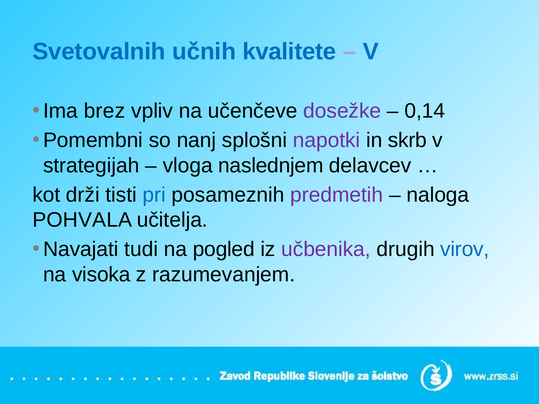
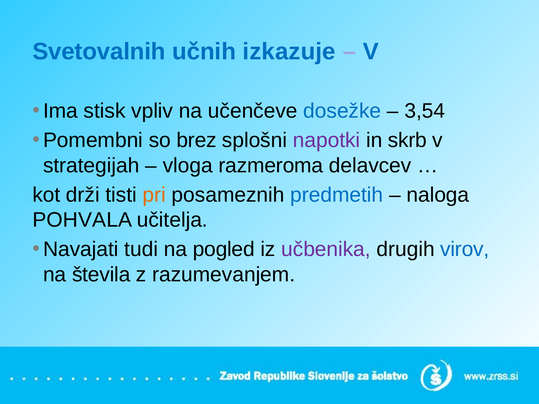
kvalitete: kvalitete -> izkazuje (289, 52)
brez: brez -> stisk (105, 111)
dosežke colour: purple -> blue (342, 111)
0,14: 0,14 -> 3,54 (425, 111)
nanj: nanj -> brez (197, 140)
naslednjem: naslednjem -> razmeroma (271, 166)
pri colour: blue -> orange (154, 195)
predmetih colour: purple -> blue (337, 195)
visoka: visoka -> števila (101, 275)
